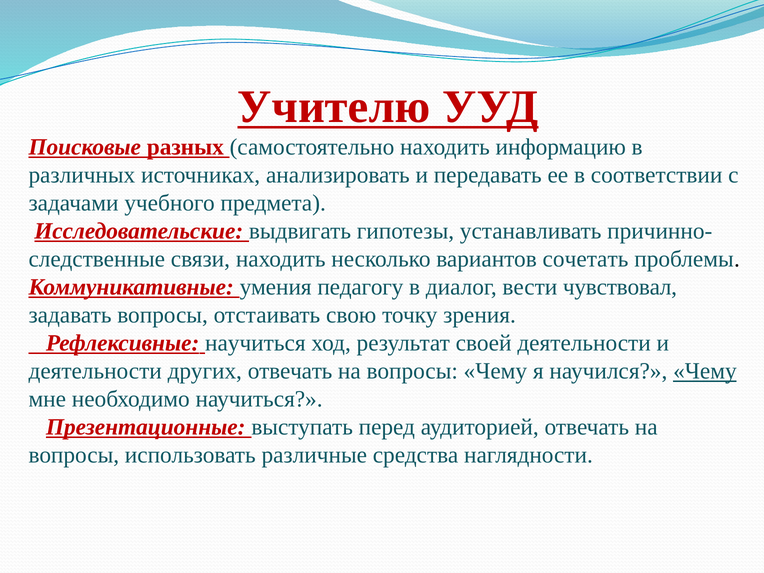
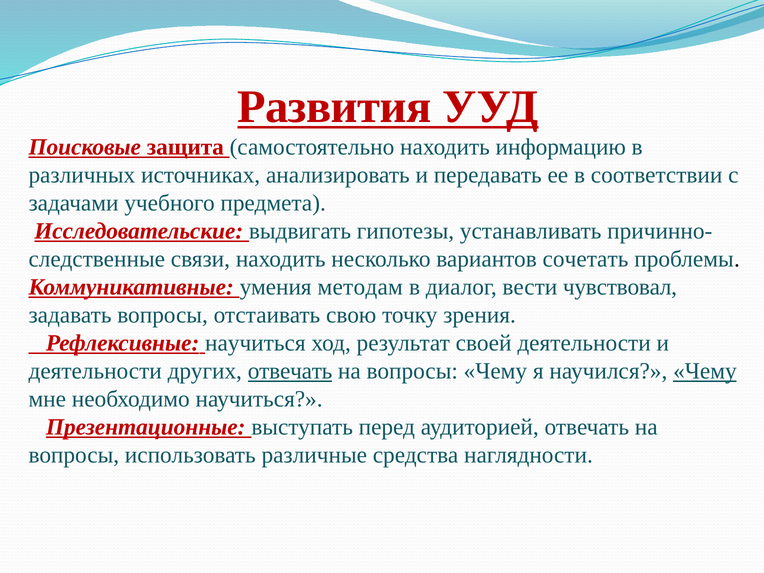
Учителю: Учителю -> Развития (334, 107)
разных: разных -> защита (185, 147)
педагогу: педагогу -> методам (360, 287)
отвечать underline: none -> present (290, 371)
